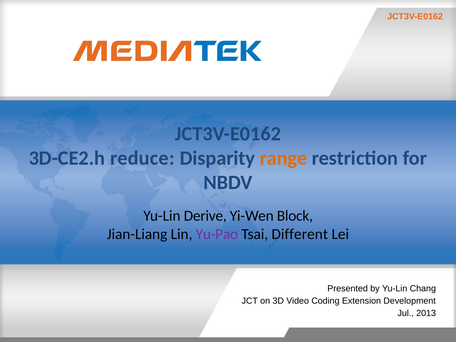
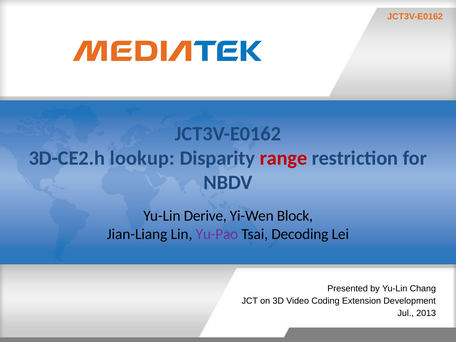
reduce: reduce -> lookup (142, 158)
range colour: orange -> red (284, 158)
Different: Different -> Decoding (300, 234)
